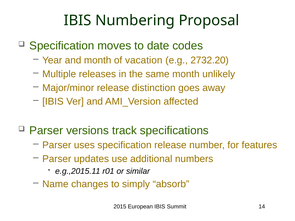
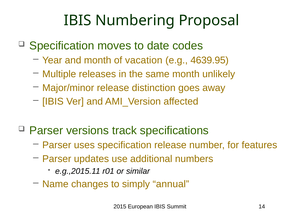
2732.20: 2732.20 -> 4639.95 (210, 60)
absorb: absorb -> annual (171, 184)
